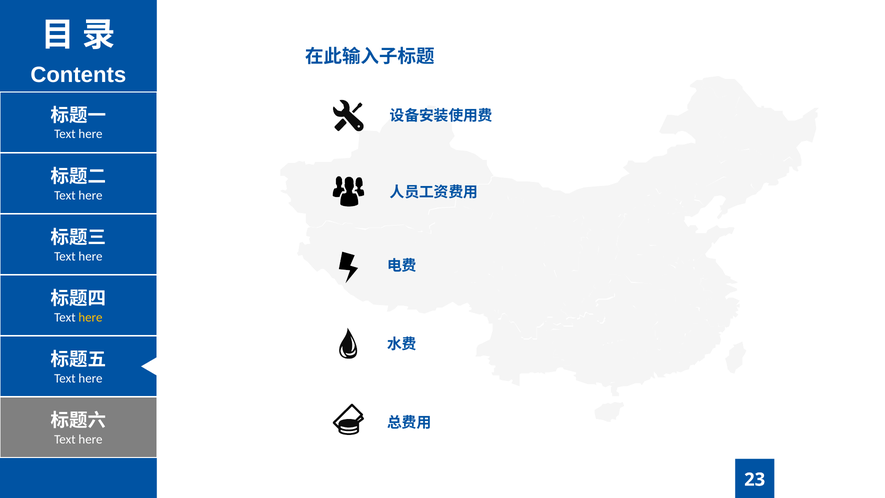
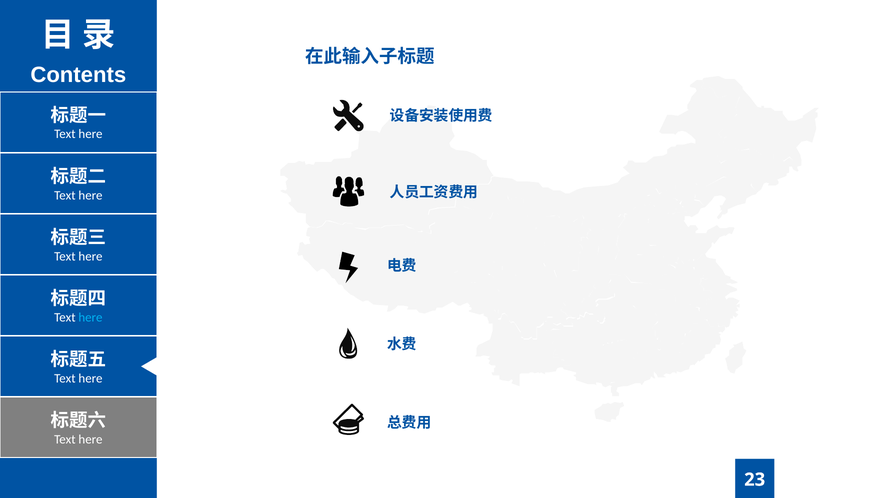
here colour: yellow -> light blue (90, 317)
